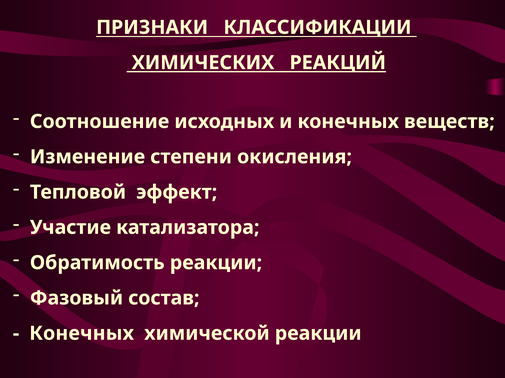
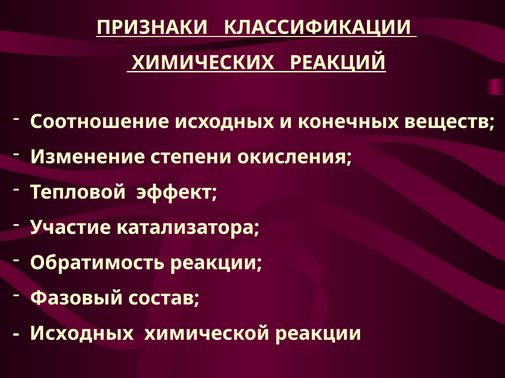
Конечных: Конечных -> Исходных (82, 334)
